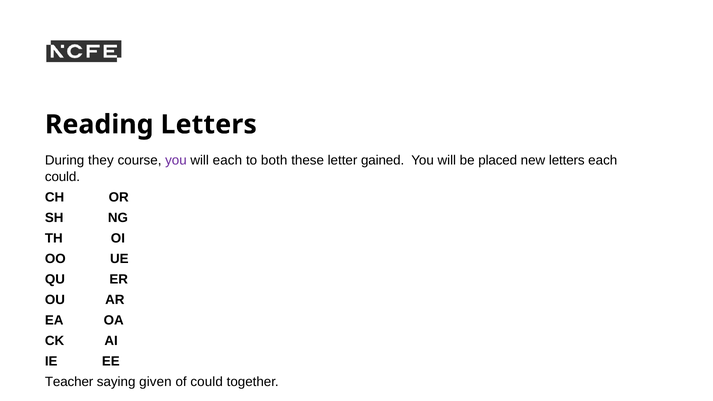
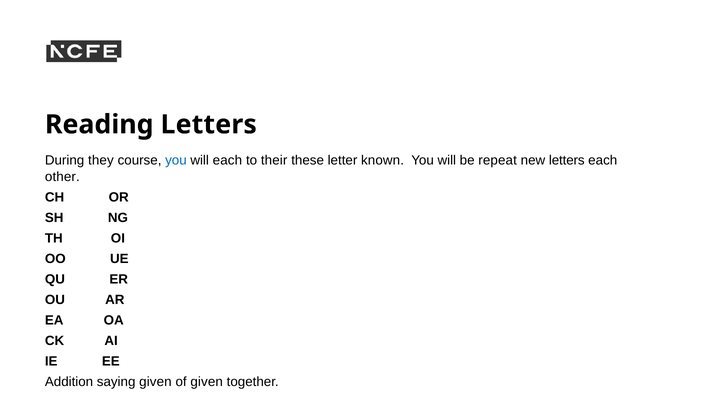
you colour: purple -> blue (176, 161)
both: both -> their (274, 161)
gained: gained -> known (383, 161)
placed: placed -> repeat (498, 161)
could: could -> other (62, 177)
Teacher: Teacher -> Addition (69, 382)
of could: could -> given (207, 382)
